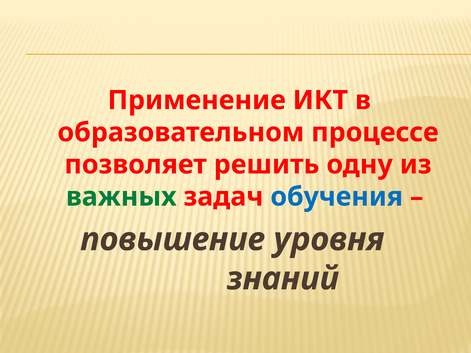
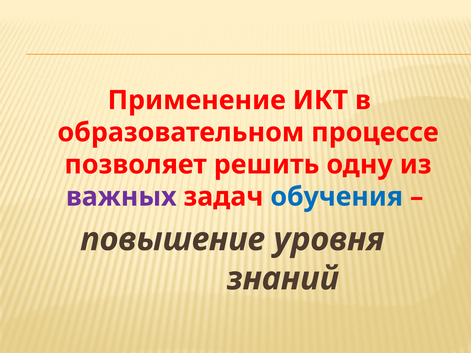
важных colour: green -> purple (121, 197)
